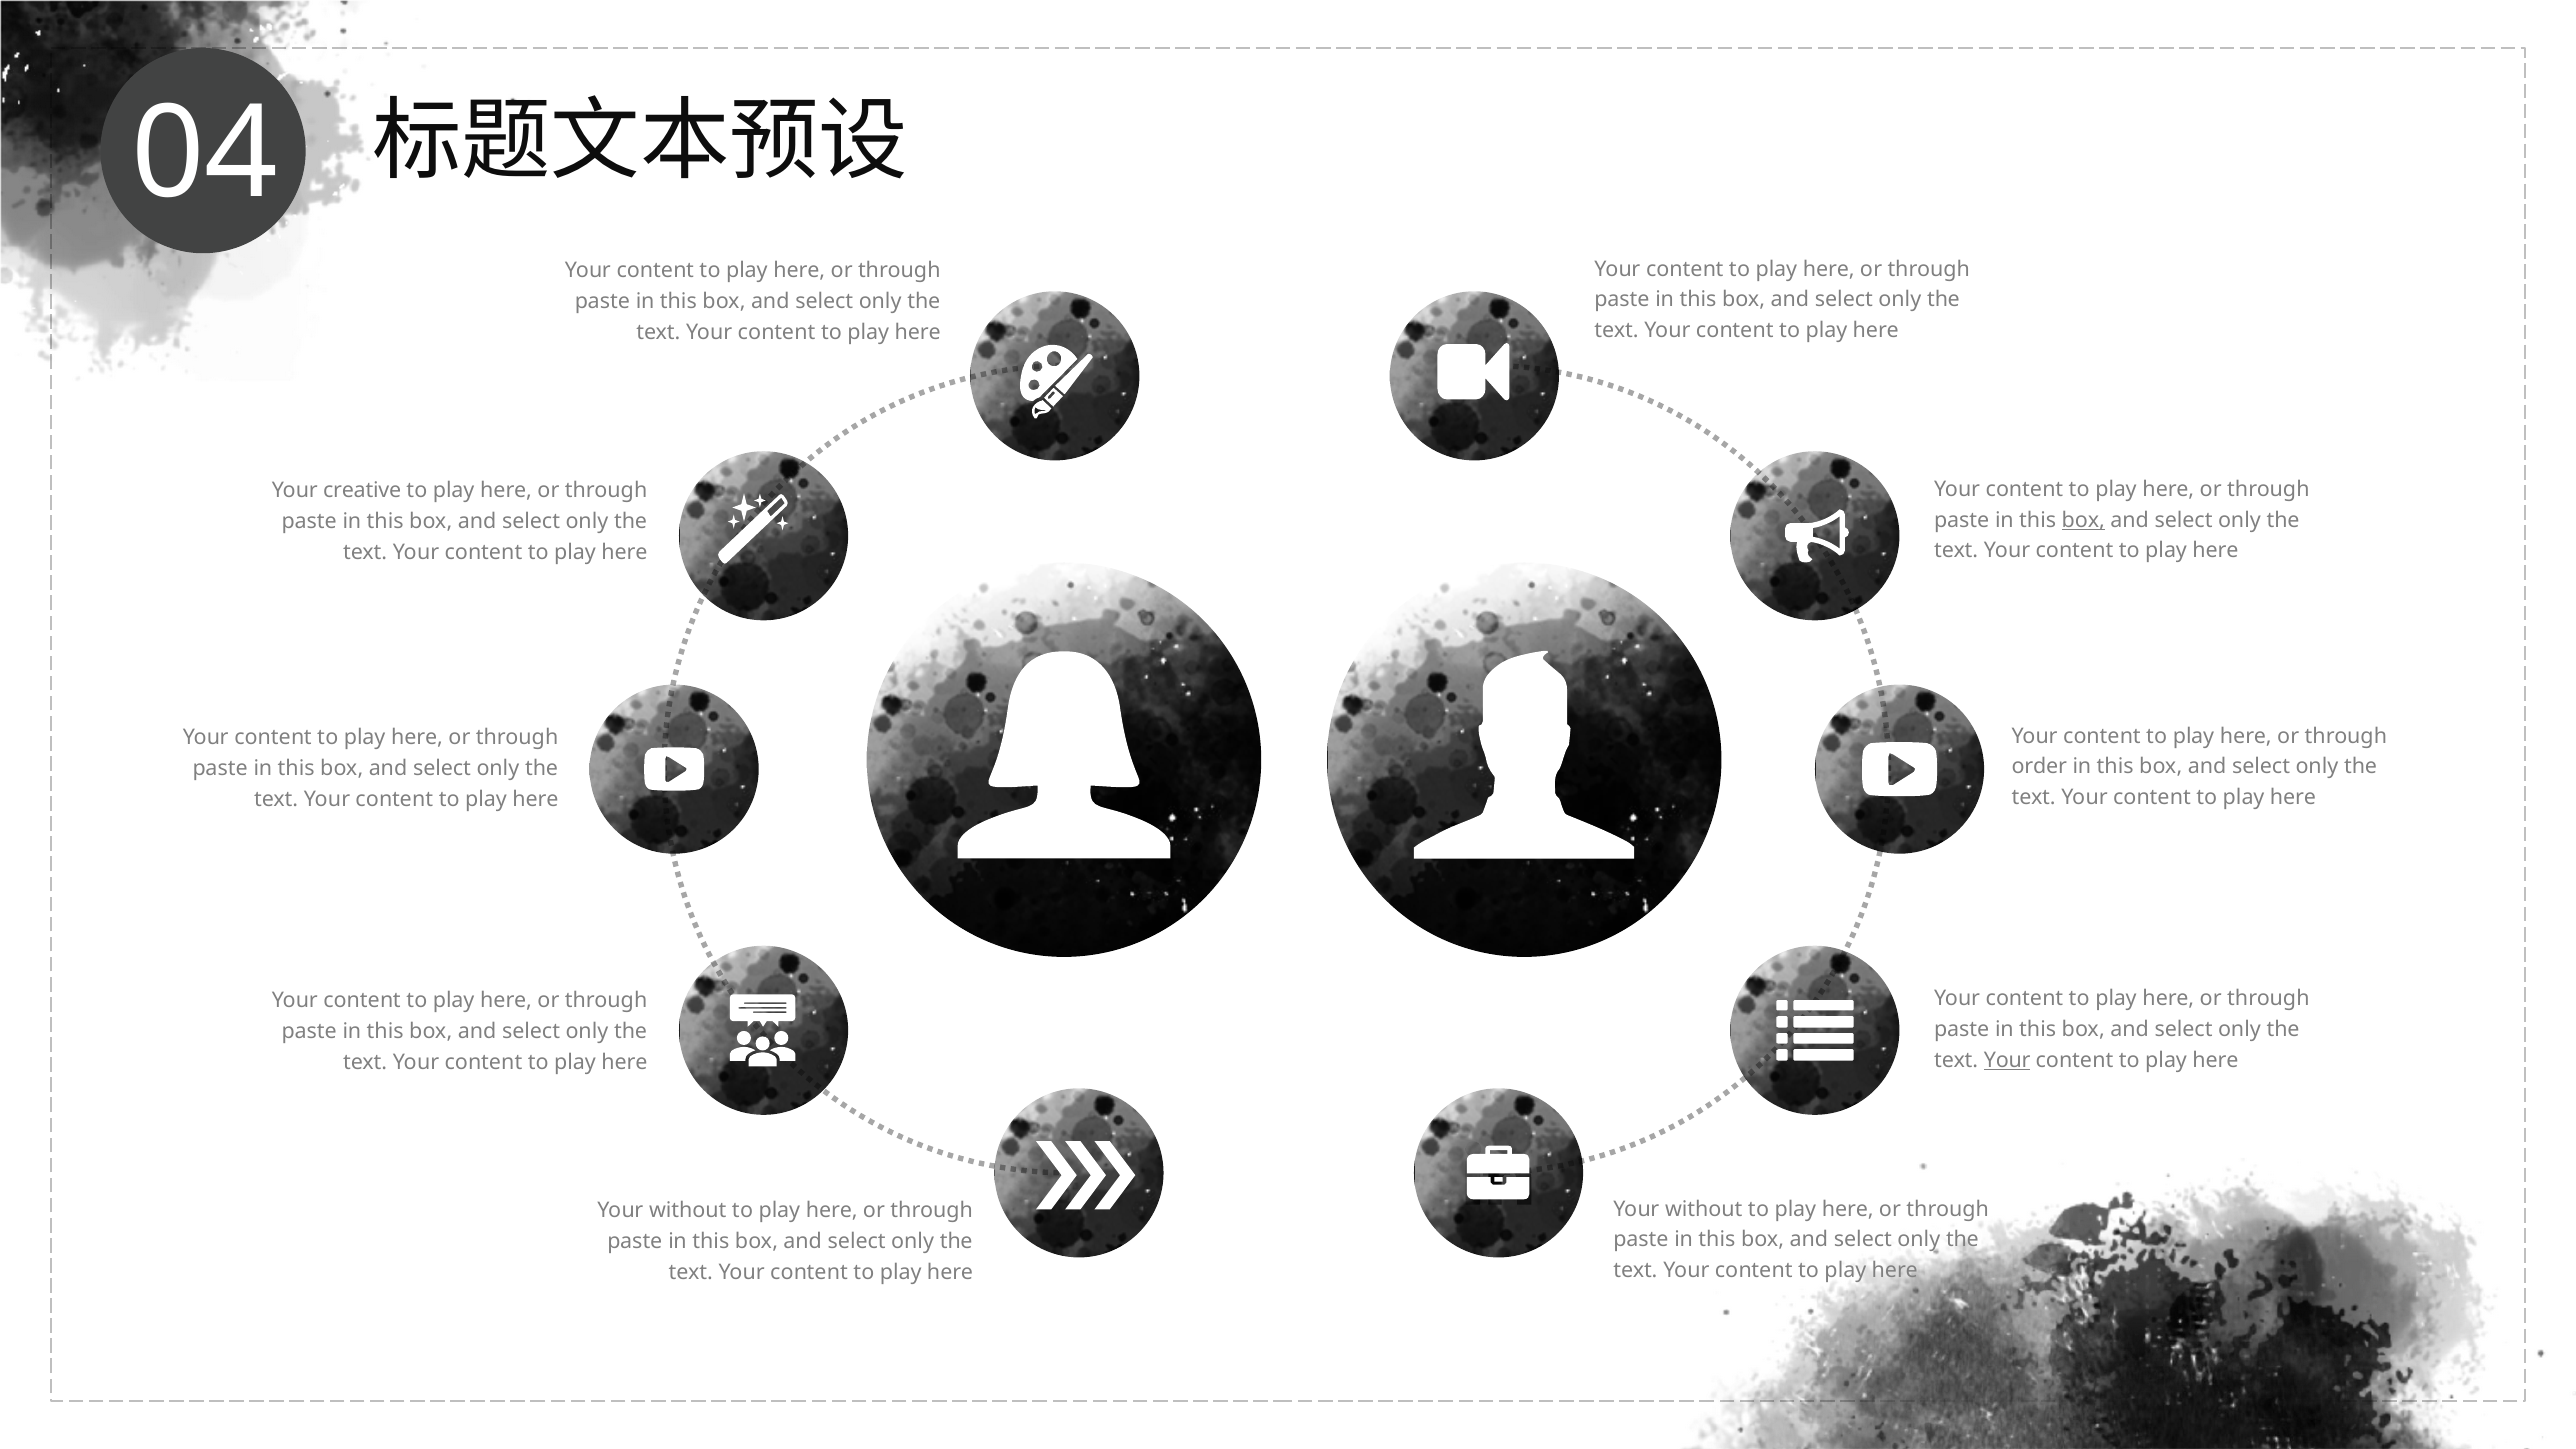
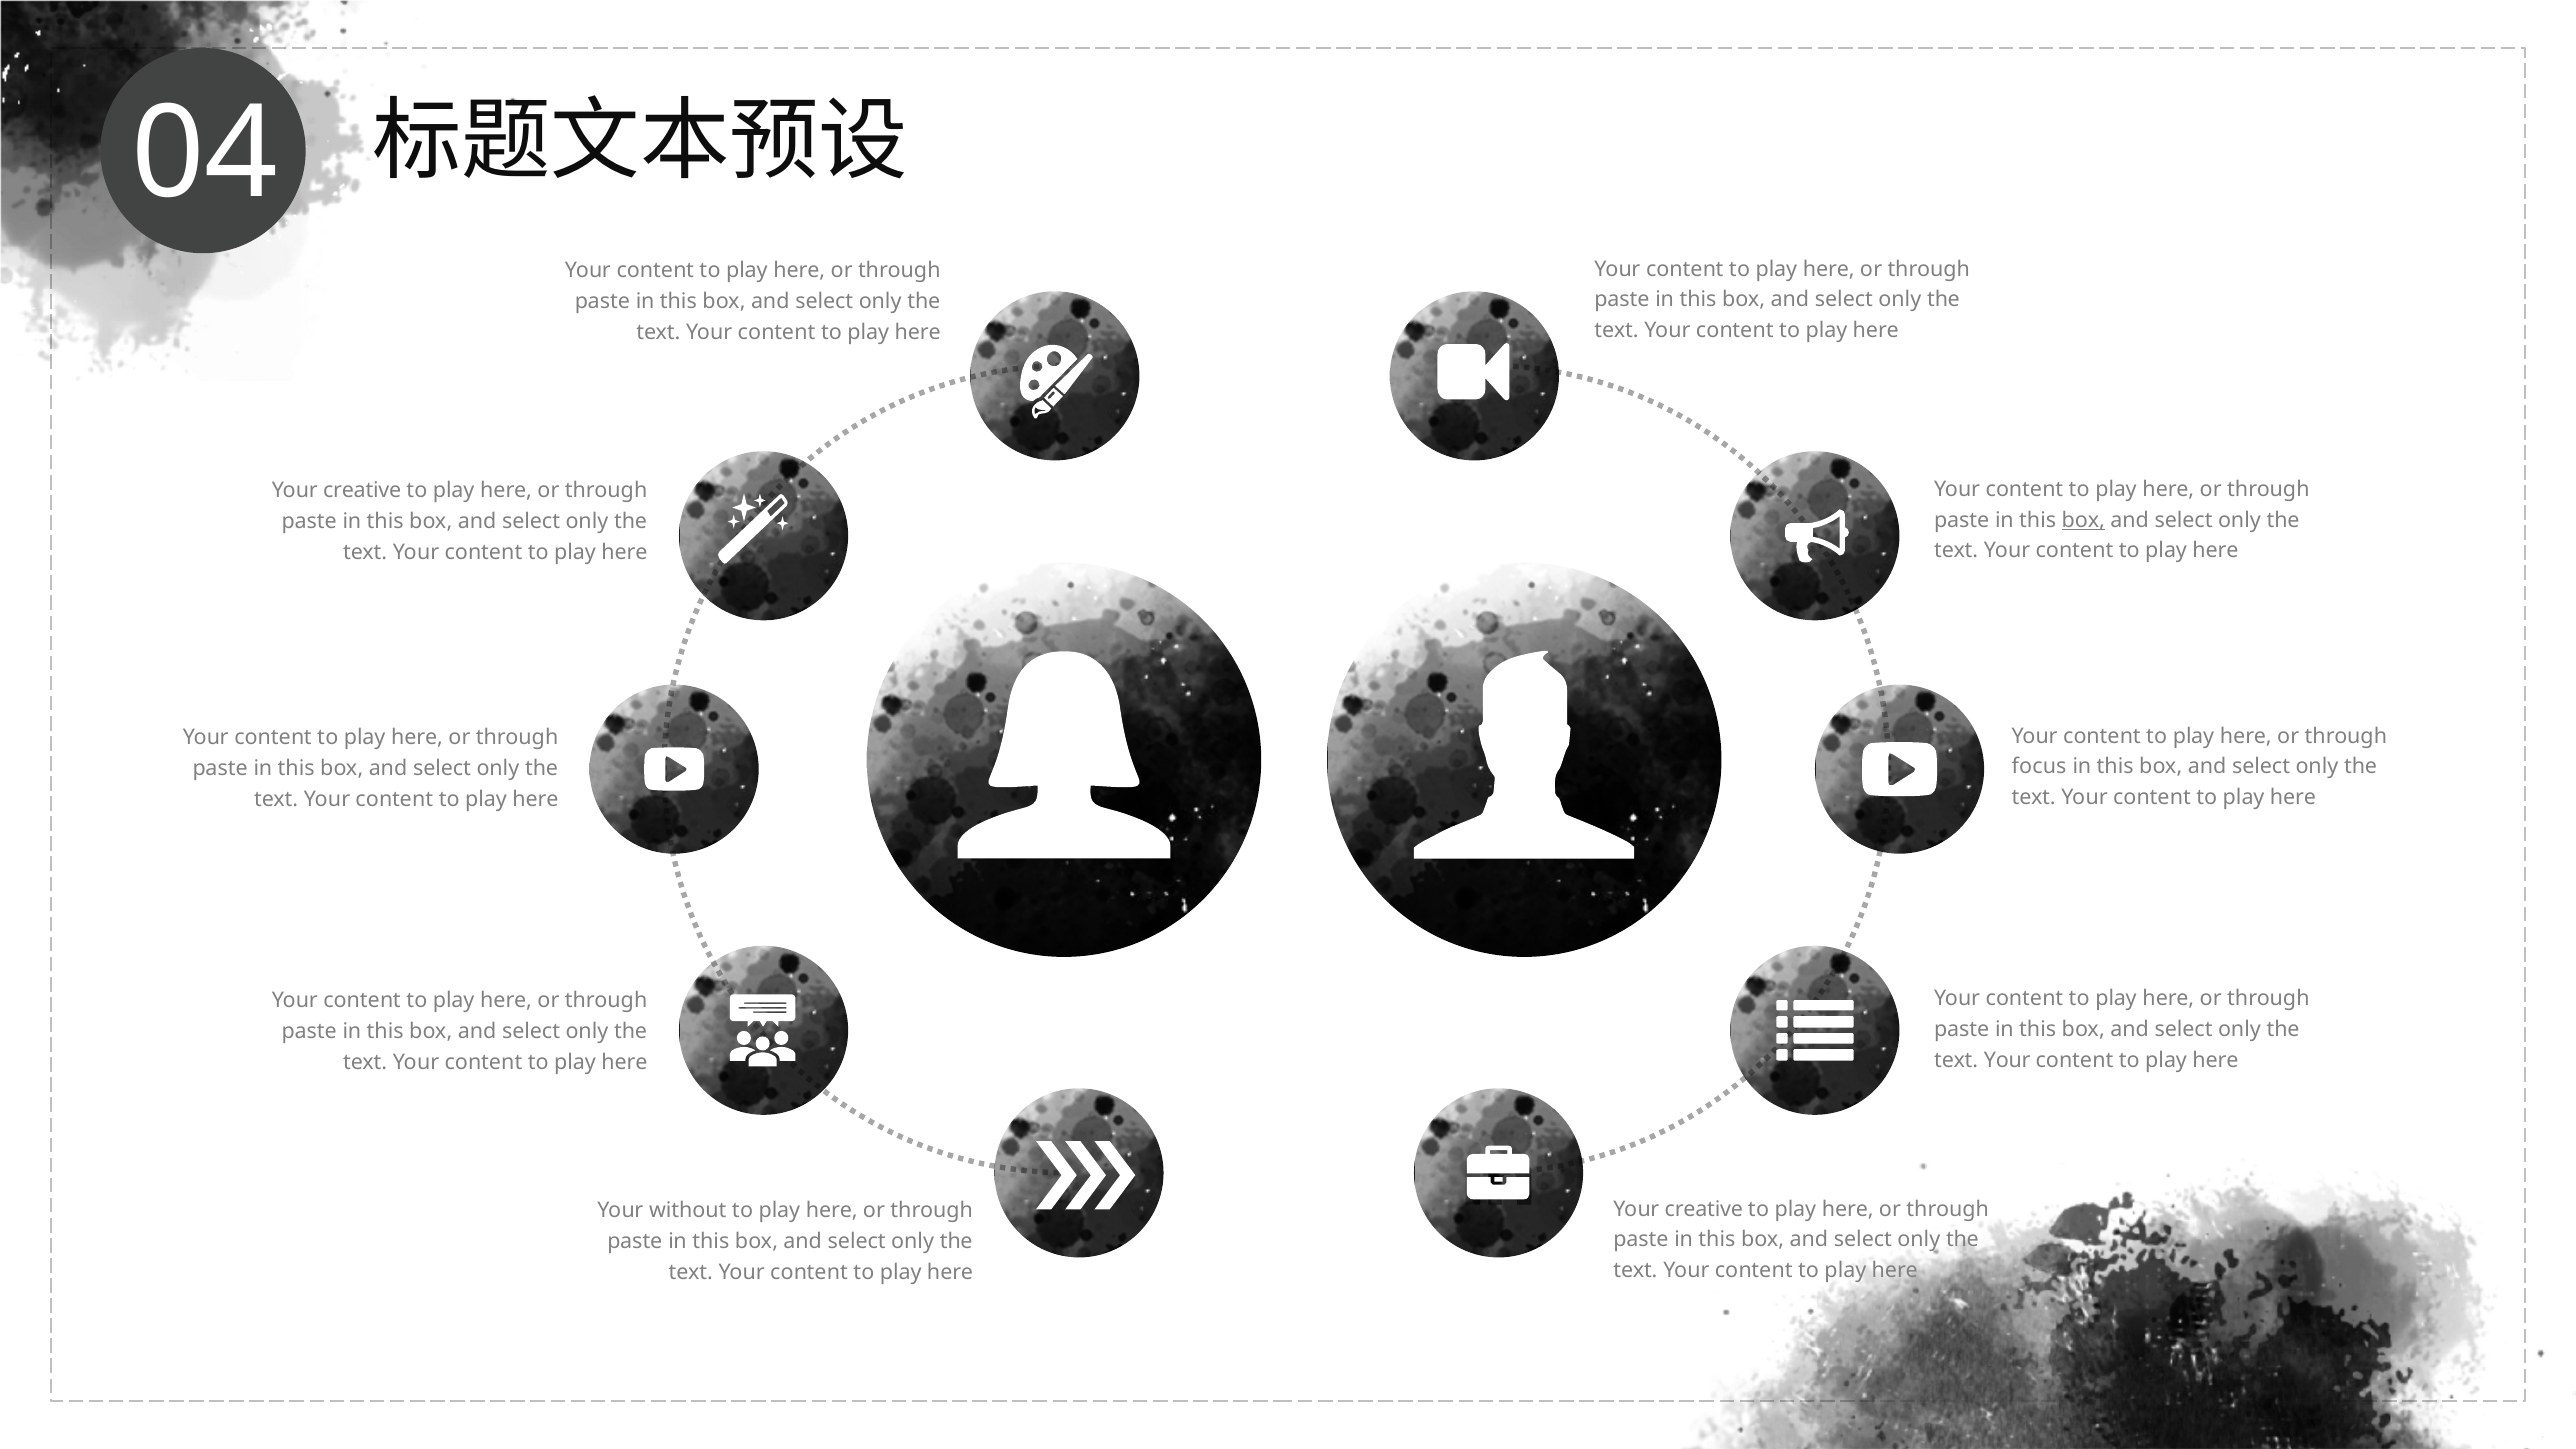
order: order -> focus (2039, 767)
Your underline: present -> none (2007, 1061)
without: without -> creative (1704, 1209)
